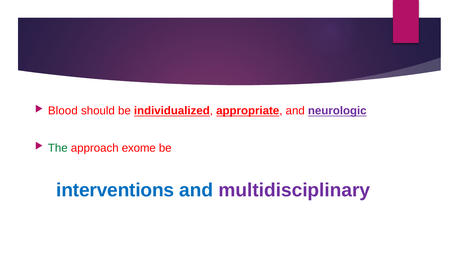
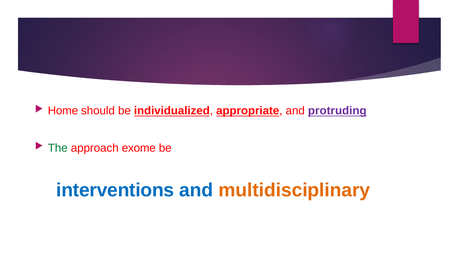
Blood: Blood -> Home (63, 111)
neurologic: neurologic -> protruding (337, 111)
multidisciplinary colour: purple -> orange (294, 190)
